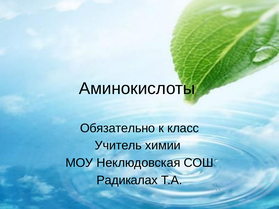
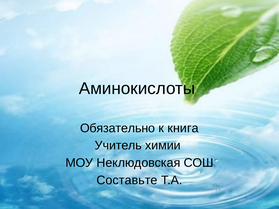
класс: класс -> книга (183, 128)
Радикалах: Радикалах -> Составьте (127, 180)
